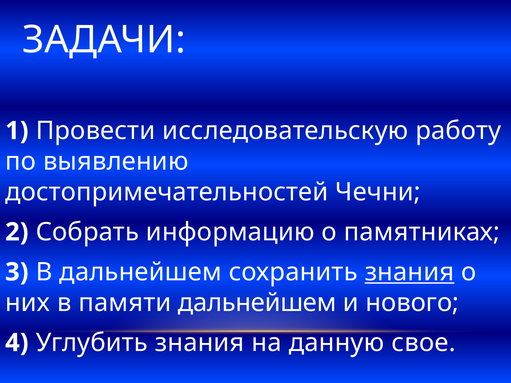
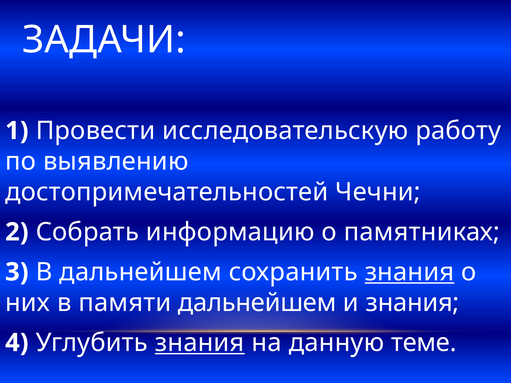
и нового: нового -> знания (412, 303)
знания underline: none -> present (200, 343)
свое: свое -> теме (424, 343)
